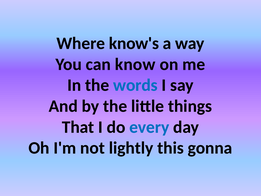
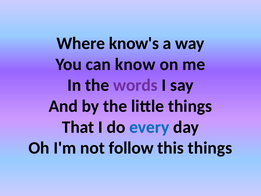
words colour: blue -> purple (135, 85)
lightly: lightly -> follow (131, 148)
this gonna: gonna -> things (210, 148)
